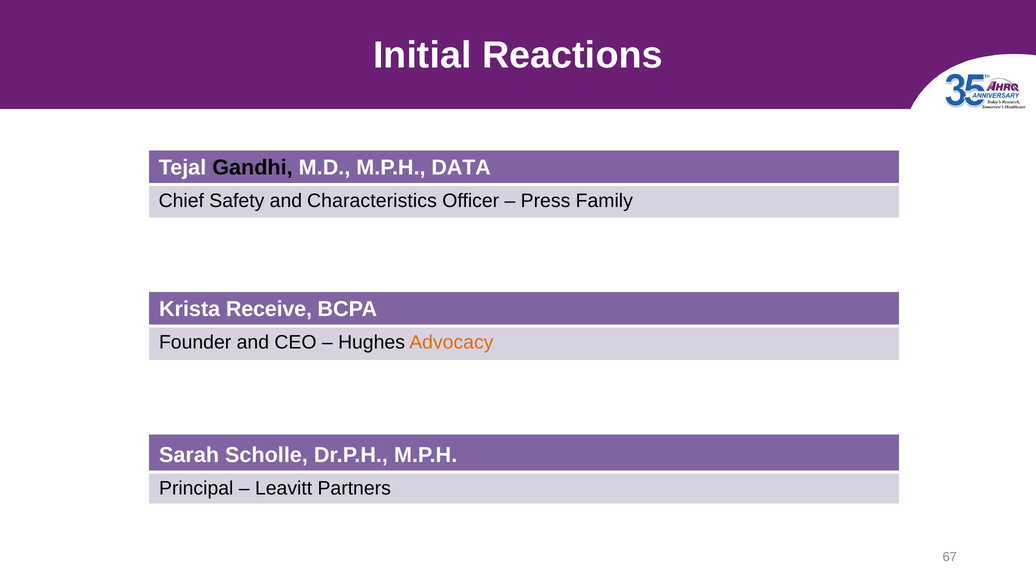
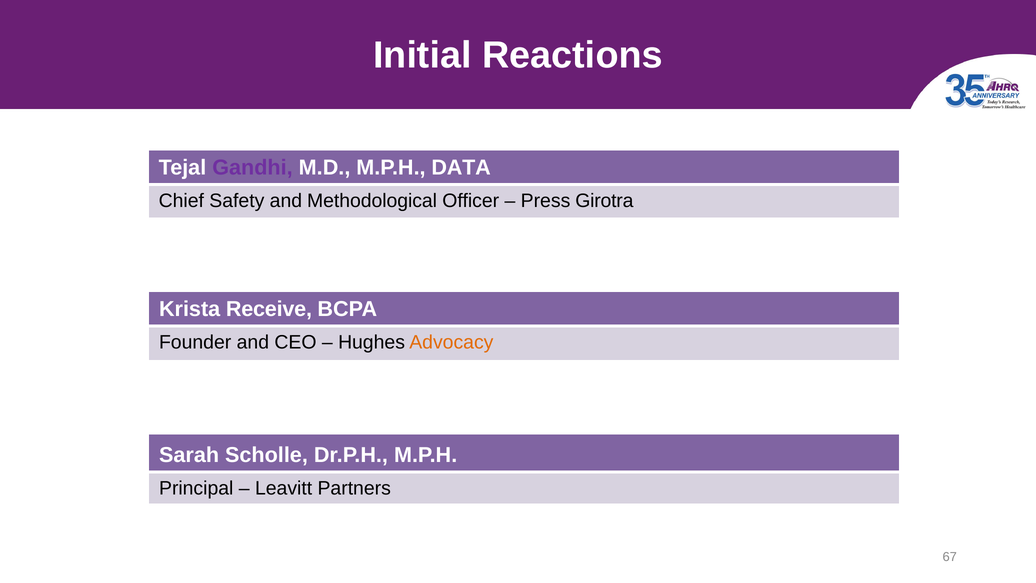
Gandhi colour: black -> purple (252, 167)
Characteristics: Characteristics -> Methodological (372, 201)
Family: Family -> Girotra (604, 201)
